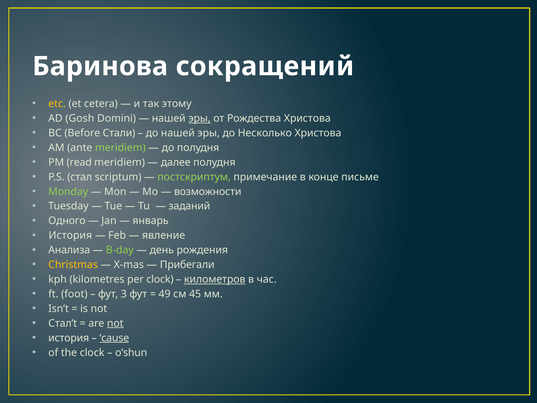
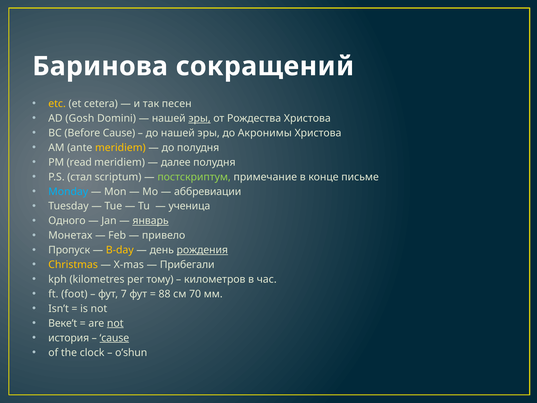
этому: этому -> песен (177, 104)
Before Стали: Стали -> Cause (119, 133)
Несколько: Несколько -> Акронимы (265, 133)
meridiem colour: light green -> yellow (120, 148)
Monday colour: light green -> light blue (68, 191)
возможности: возможности -> аббревиации (208, 191)
заданий: заданий -> ученица (189, 206)
январь underline: none -> present (151, 221)
История: История -> Монетах (70, 235)
явление: явление -> привело (164, 235)
Анализа: Анализа -> Пропуск (69, 250)
B-day colour: light green -> yellow (120, 250)
рождения underline: none -> present (202, 250)
per clock: clock -> тому (160, 279)
километров underline: present -> none (215, 279)
3: 3 -> 7 (124, 294)
49: 49 -> 88 (165, 294)
45: 45 -> 70 (195, 294)
Стал’t: Стал’t -> Веке’t (63, 323)
